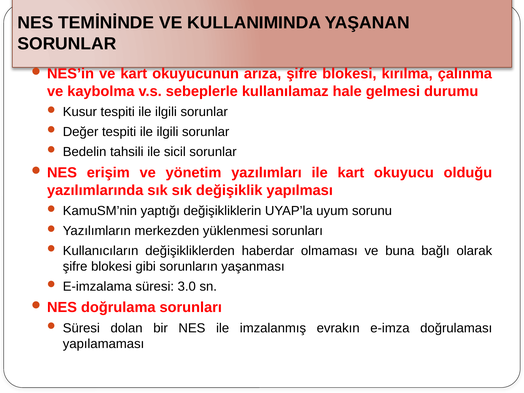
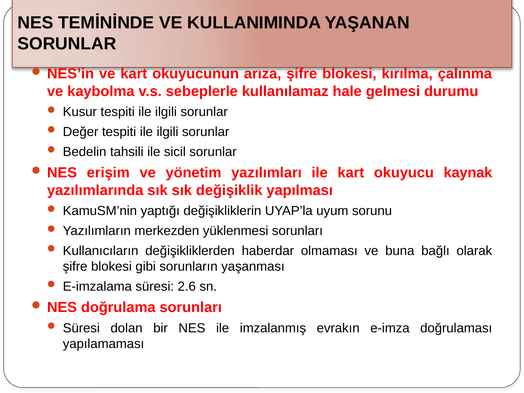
olduğu: olduğu -> kaynak (468, 173)
3.0: 3.0 -> 2.6 (187, 287)
